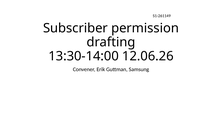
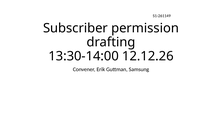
12.06.26: 12.06.26 -> 12.12.26 (148, 56)
